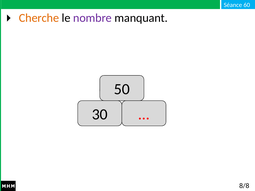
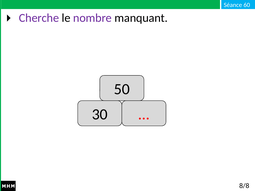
Cherche colour: orange -> purple (39, 18)
